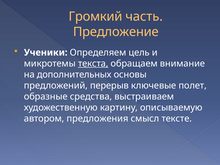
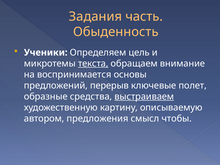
Громкий: Громкий -> Задания (95, 16)
Предложение: Предложение -> Обыденность (116, 32)
дополнительных: дополнительных -> воспринимается (74, 75)
выстраиваем underline: none -> present (144, 97)
тексте: тексте -> чтобы (177, 119)
